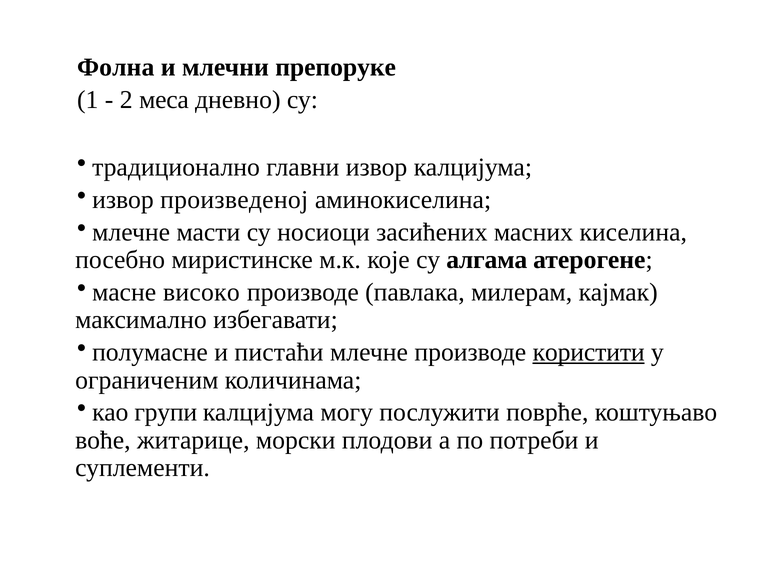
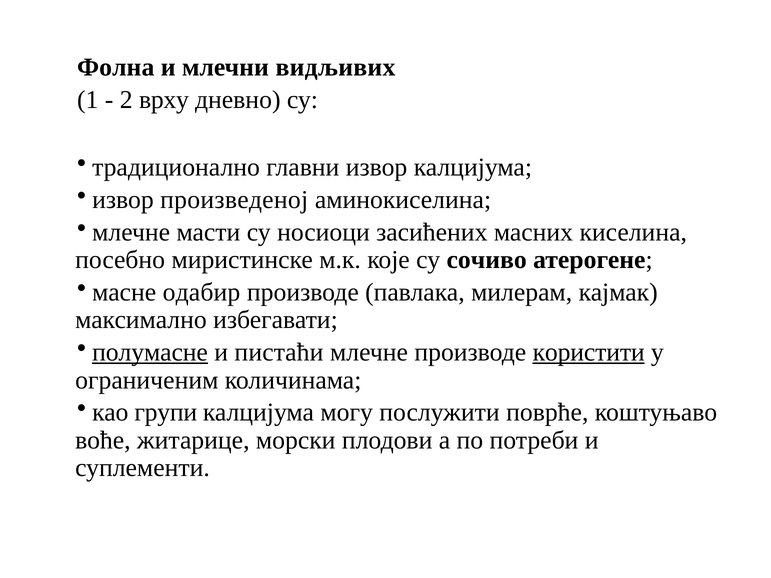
препоруке: препоруке -> видљивих (335, 67)
меса: меса -> врху (164, 100)
алгама: алгама -> сочиво (487, 260)
високо: високо -> одабир (201, 292)
полумасне underline: none -> present (150, 352)
